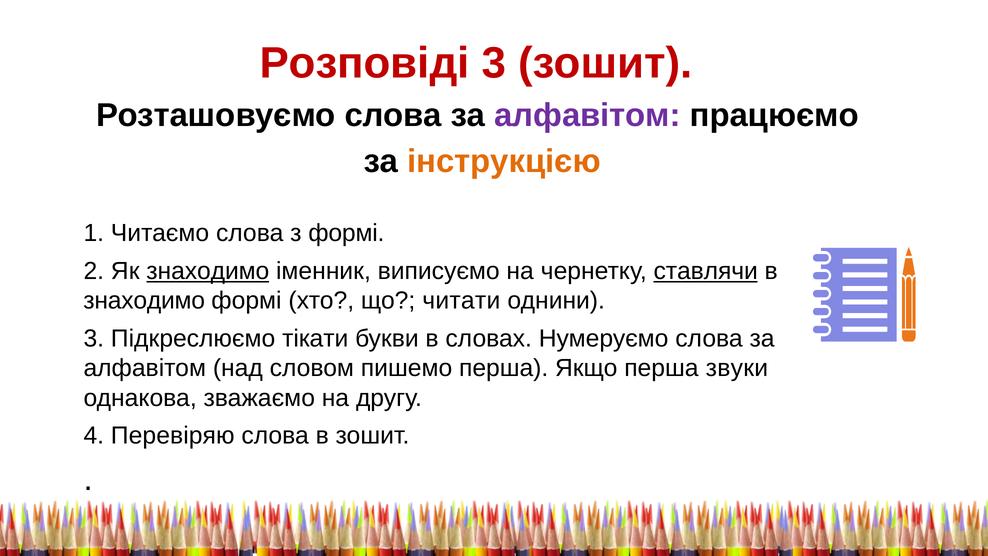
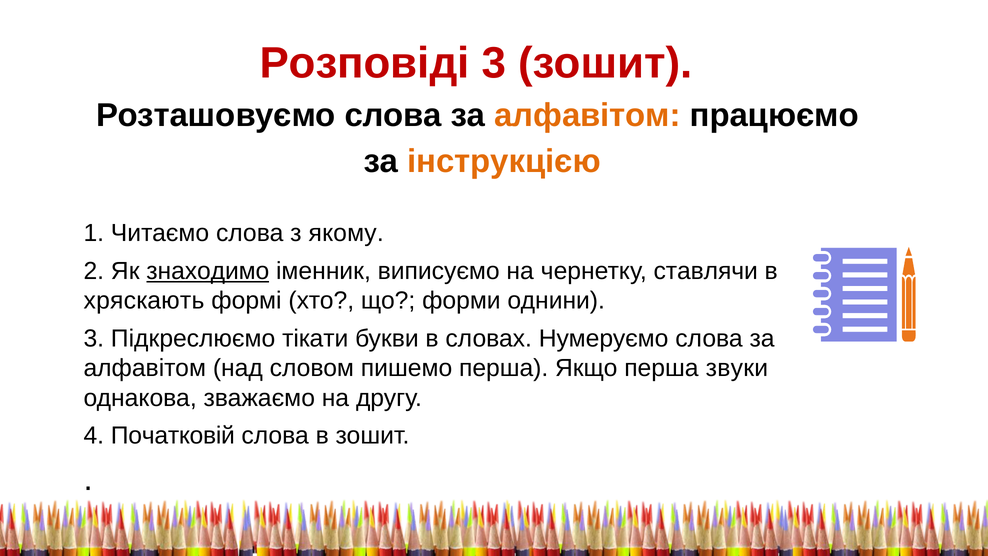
алфавітом colour: purple -> orange (587, 115)
з формі: формі -> якому (346, 233)
ставлячи underline: present -> none (706, 271)
знаходимо: знаходимо -> хряскають (144, 301)
читати: читати -> форми (461, 301)
Перевіряю: Перевіряю -> Початковій (173, 436)
